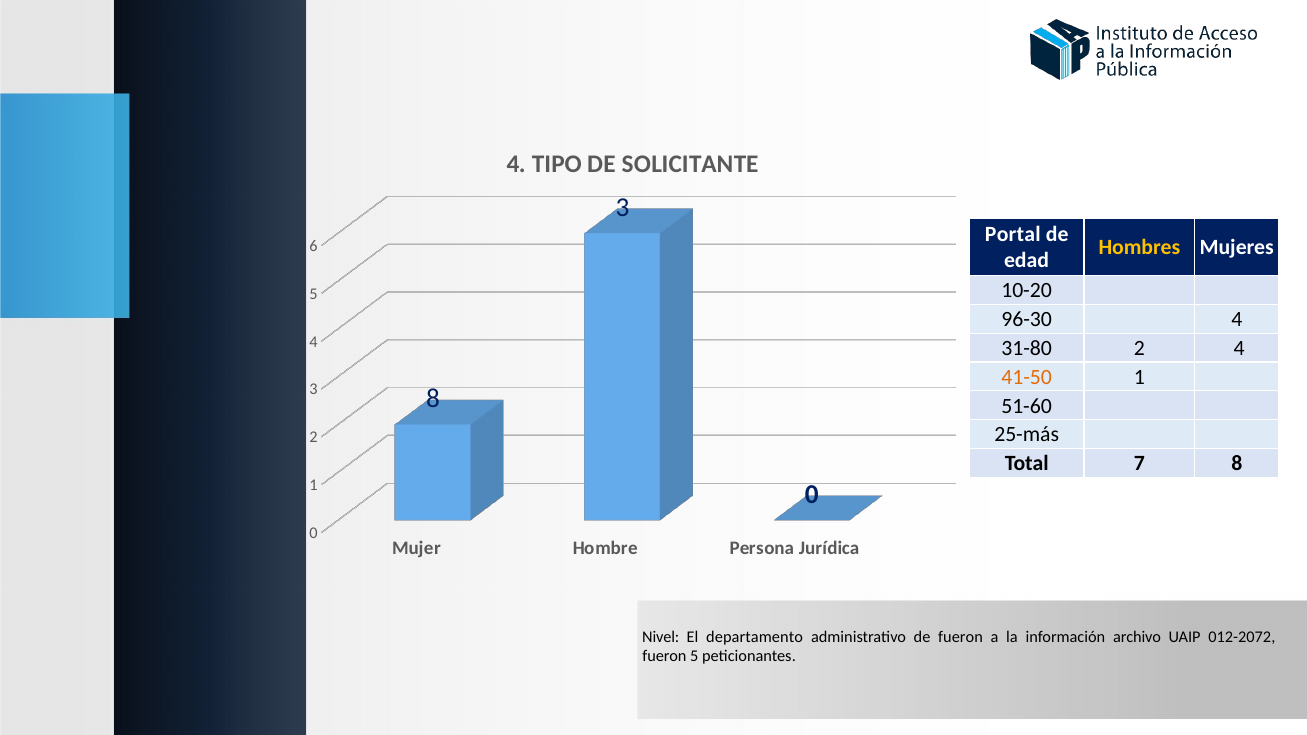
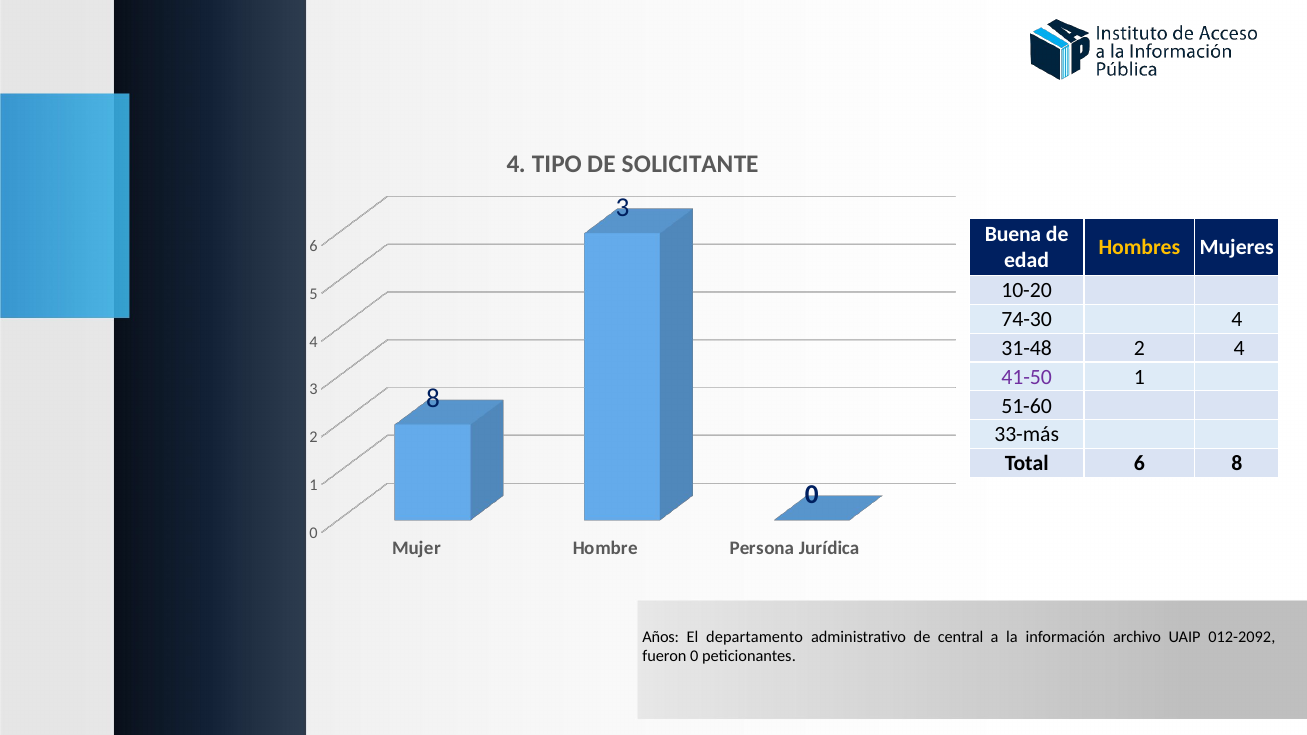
Portal: Portal -> Buena (1013, 234)
96-30: 96-30 -> 74-30 (1027, 319)
31-80: 31-80 -> 31-48 (1027, 348)
41-50 colour: orange -> purple (1027, 377)
25-más: 25-más -> 33-más (1027, 435)
Total 7: 7 -> 6 (1139, 464)
Nivel: Nivel -> Años (661, 637)
de fueron: fueron -> central (961, 637)
012-2072: 012-2072 -> 012-2092 (1242, 637)
fueron 5: 5 -> 0 (694, 656)
